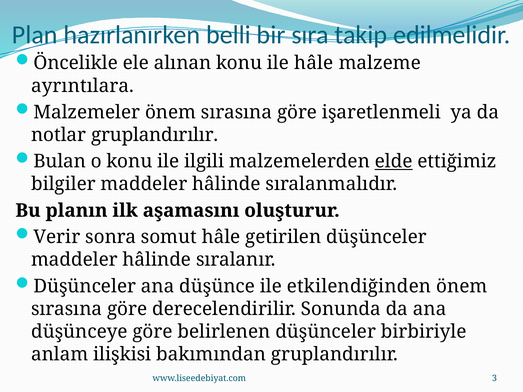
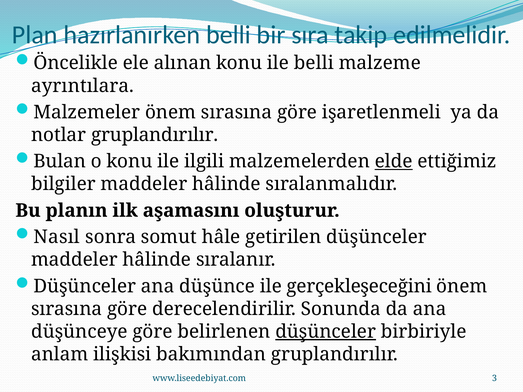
ile hâle: hâle -> belli (314, 63)
Verir: Verir -> Nasıl (57, 237)
etkilendiğinden: etkilendiğinden -> gerçekleşeceğini (359, 286)
düşünceler underline: none -> present (326, 332)
